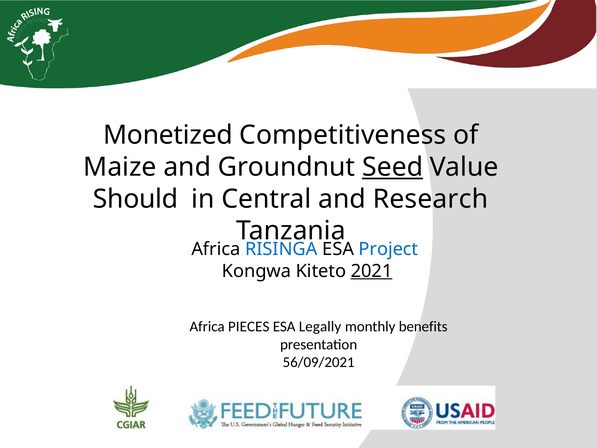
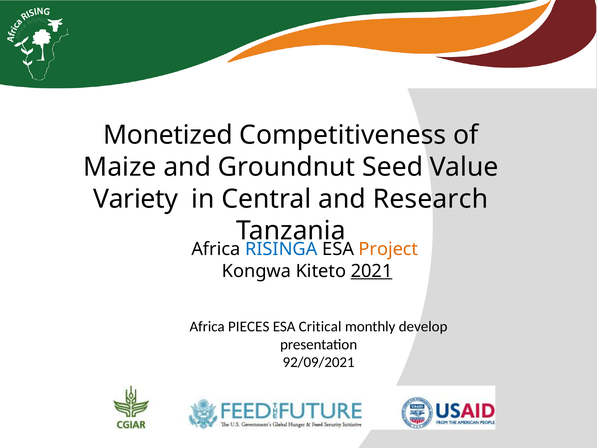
Seed underline: present -> none (393, 167)
Should: Should -> Variety (136, 199)
Project colour: blue -> orange (388, 249)
Legally: Legally -> Critical (320, 326)
benefits: benefits -> develop (423, 326)
56/09/2021: 56/09/2021 -> 92/09/2021 (319, 362)
